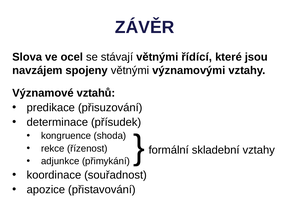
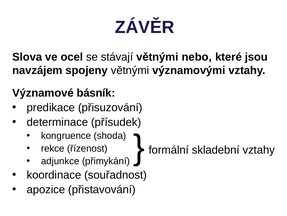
řídící: řídící -> nebo (197, 57)
vztahů: vztahů -> básník (96, 93)
